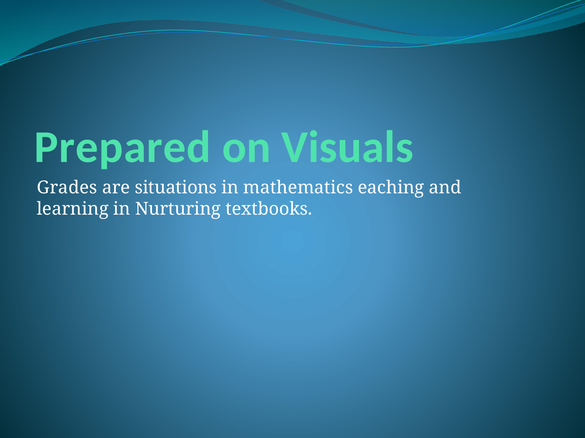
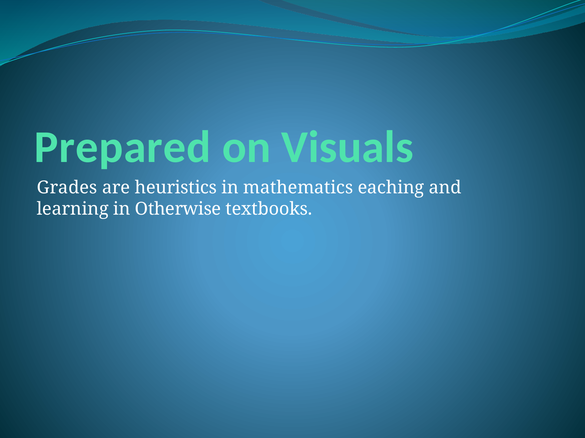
situations: situations -> heuristics (176, 188)
Nurturing: Nurturing -> Otherwise (178, 209)
